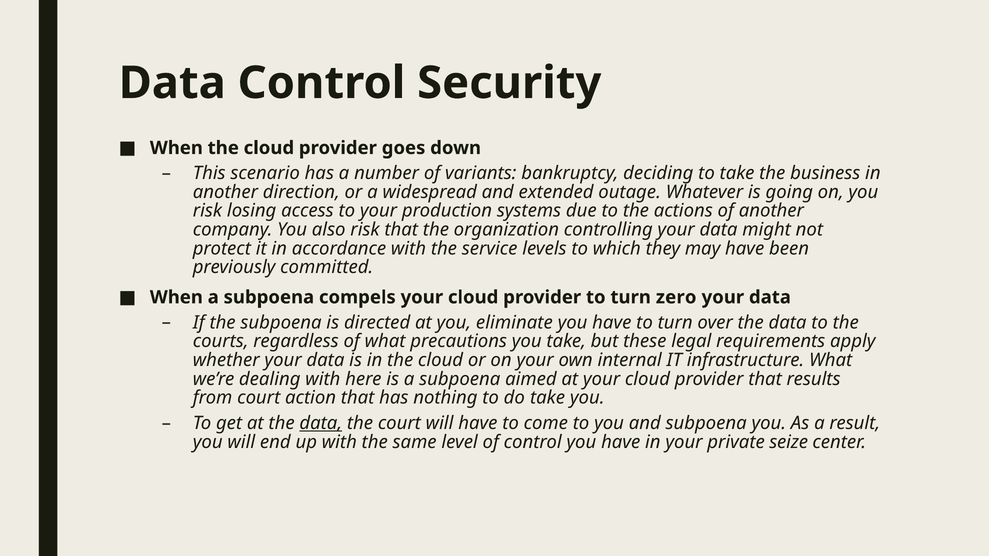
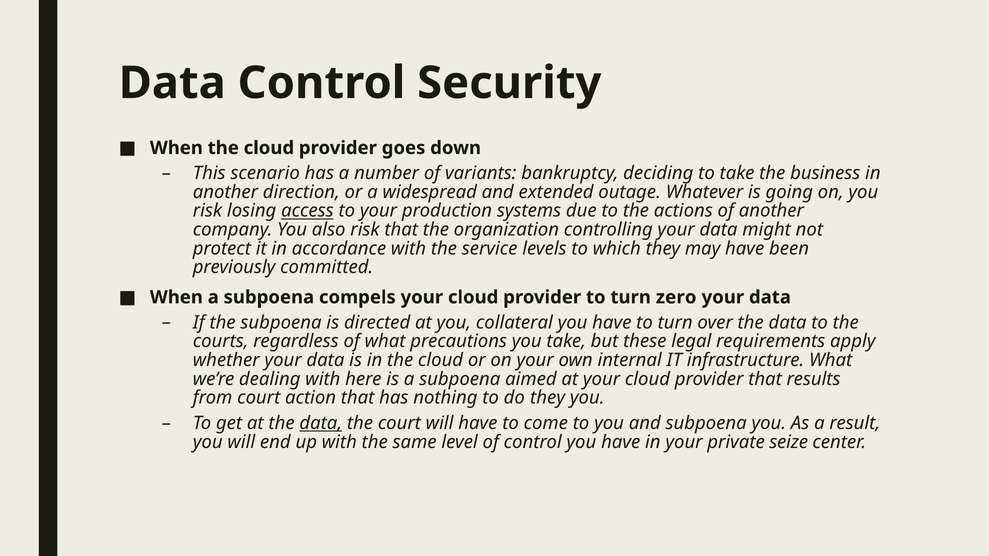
access underline: none -> present (307, 211)
eliminate: eliminate -> collateral (514, 323)
do take: take -> they (548, 398)
